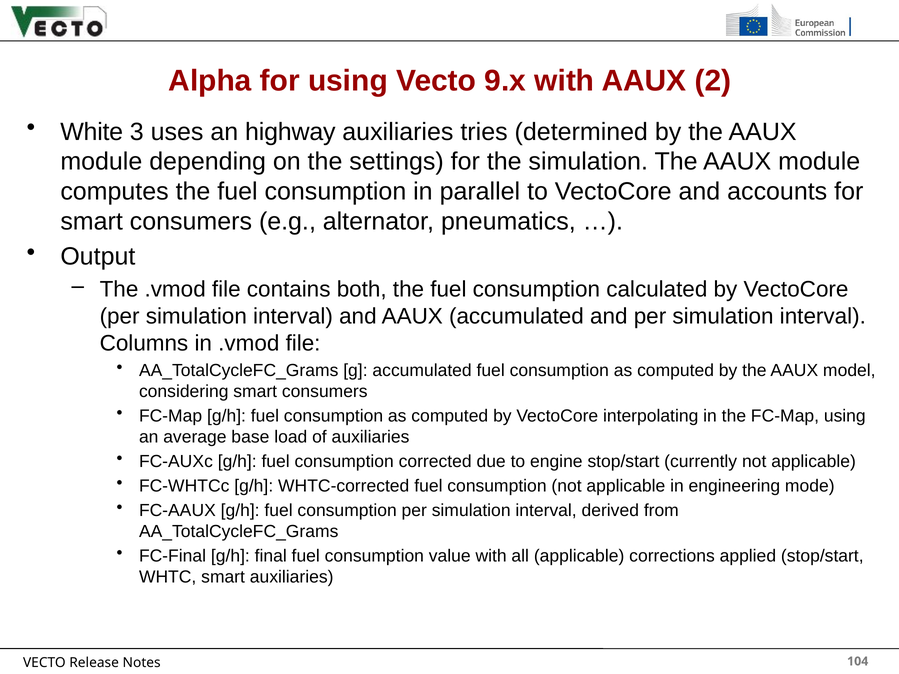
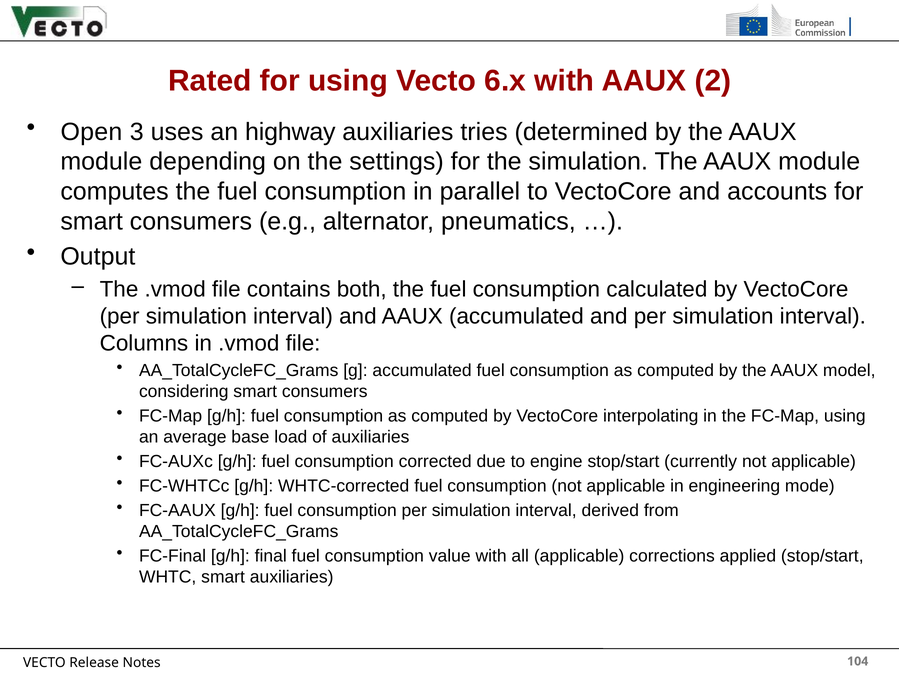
Alpha: Alpha -> Rated (210, 81)
9.x: 9.x -> 6.x (505, 81)
White: White -> Open (91, 132)
